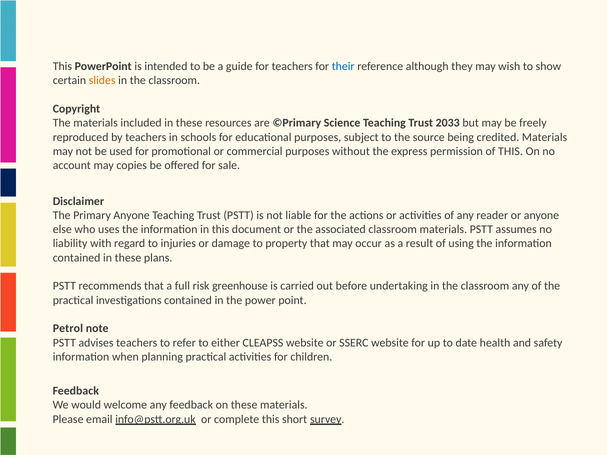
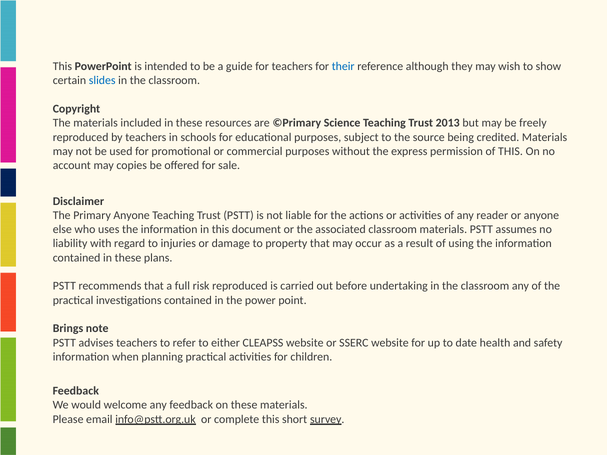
slides colour: orange -> blue (102, 81)
2033: 2033 -> 2013 (448, 123)
risk greenhouse: greenhouse -> reproduced (240, 286)
Petrol: Petrol -> Brings (68, 329)
